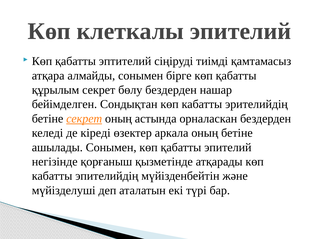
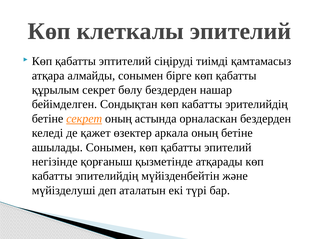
кіреді: кіреді -> қажет (96, 133)
